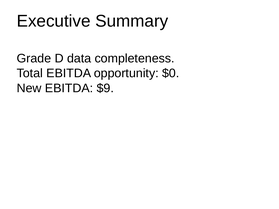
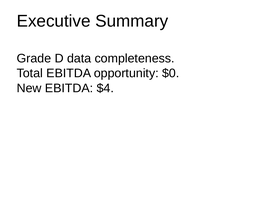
$9: $9 -> $4 (105, 88)
